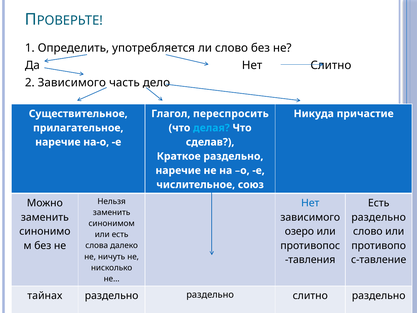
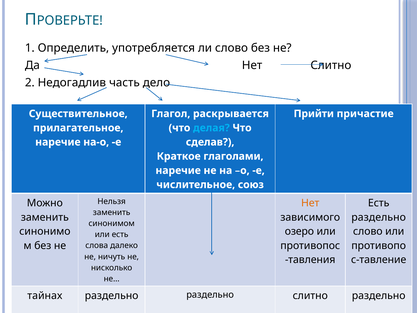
2 Зависимого: Зависимого -> Недогадлив (72, 83)
переспросить: переспросить -> раскрывается (231, 114)
Никуда: Никуда -> Прийти (314, 114)
Краткое раздельно: раздельно -> глаголами (233, 156)
Нет colour: blue -> orange (310, 203)
